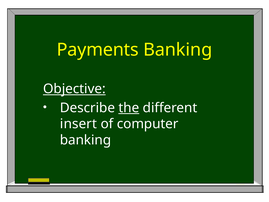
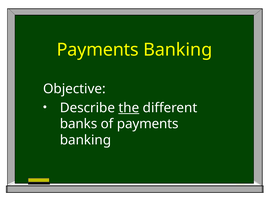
Objective underline: present -> none (74, 89)
insert: insert -> banks (79, 124)
of computer: computer -> payments (148, 124)
